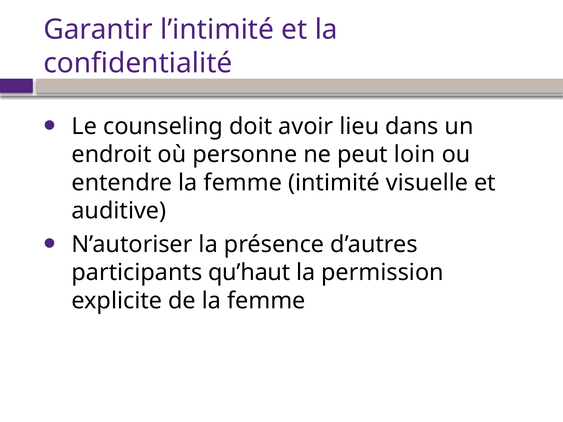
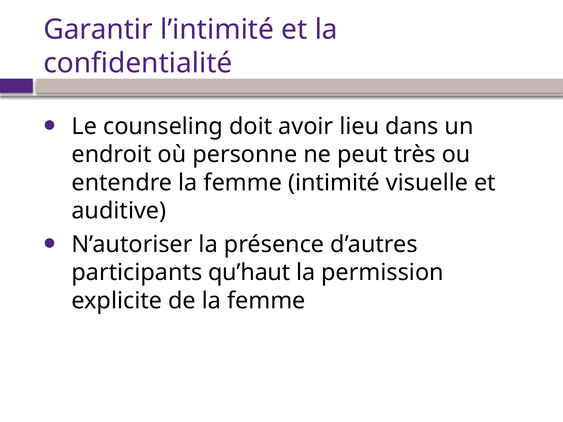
loin: loin -> très (415, 155)
